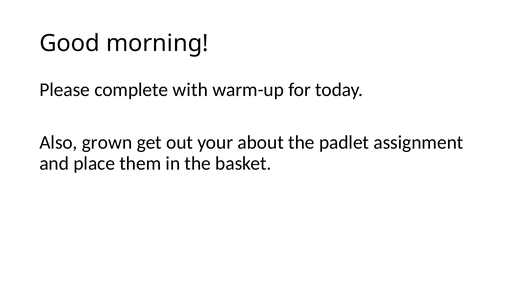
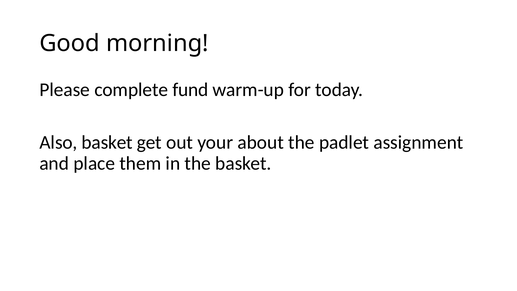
with: with -> fund (190, 90)
Also grown: grown -> basket (107, 142)
